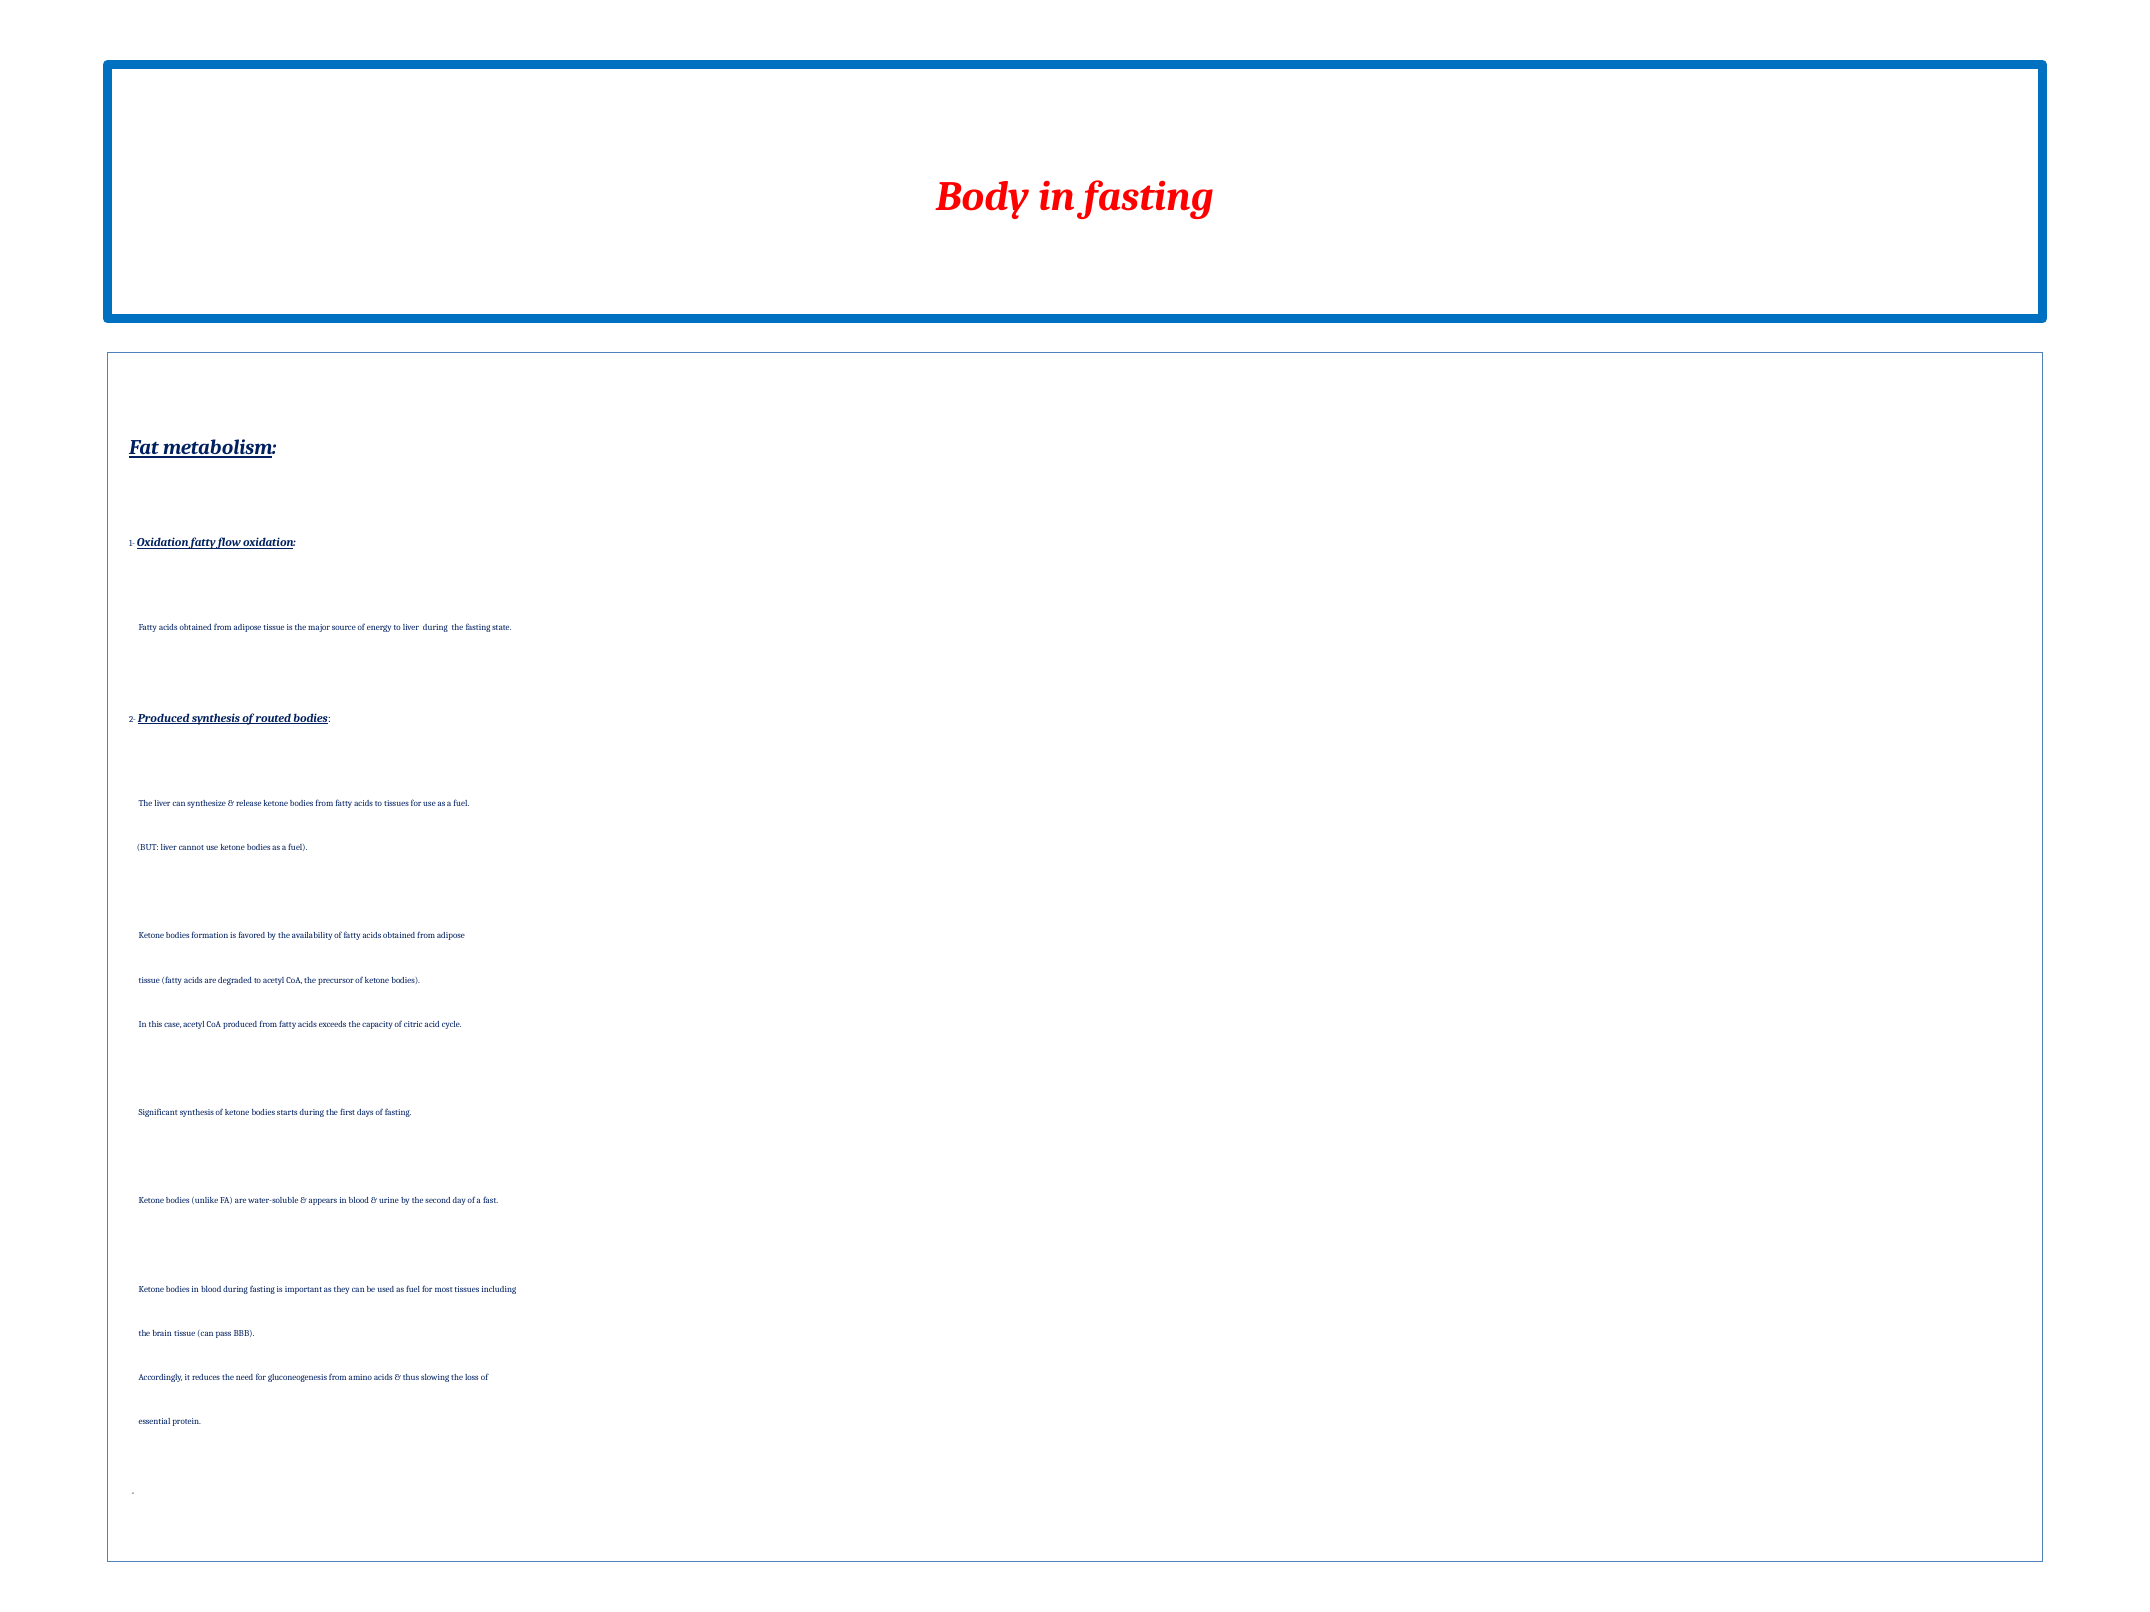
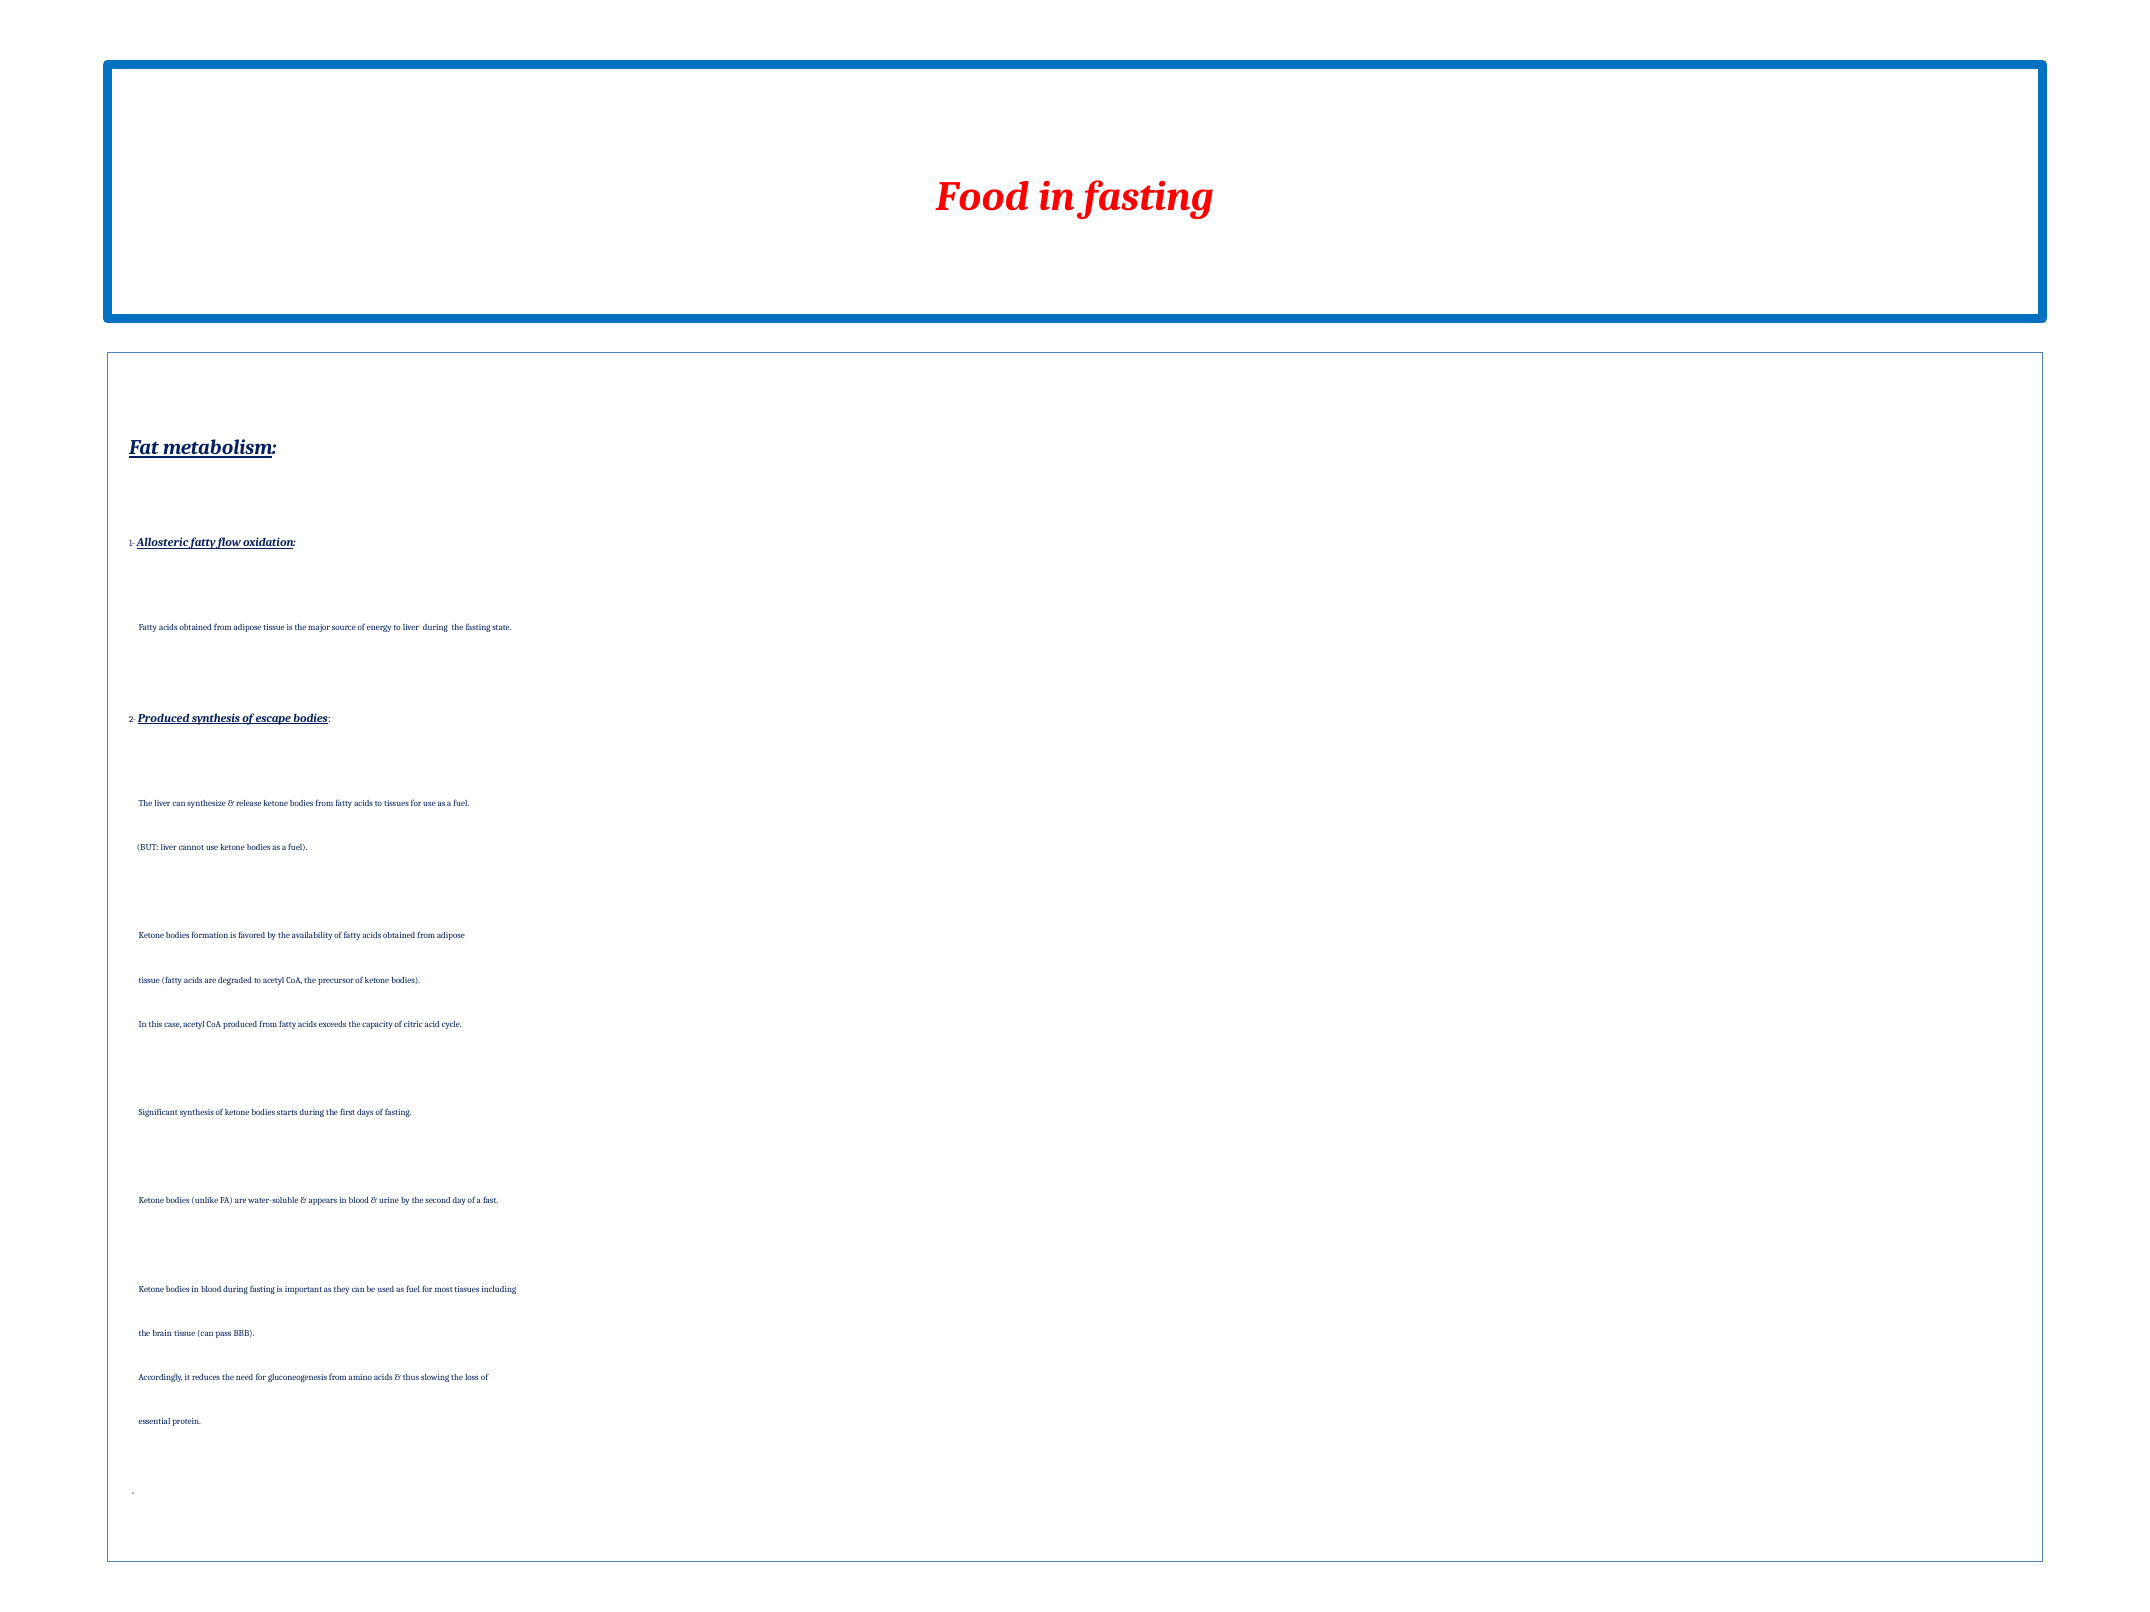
Body: Body -> Food (982, 197)
1- Oxidation: Oxidation -> Allosteric (163, 543)
routed: routed -> escape (273, 719)
